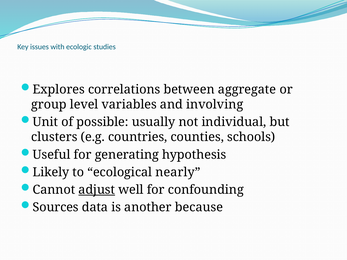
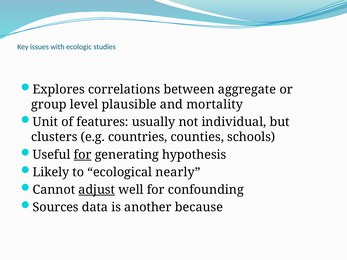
variables: variables -> plausible (129, 105)
involving: involving -> mortality (215, 105)
possible: possible -> features (103, 122)
for underline: none -> present (83, 155)
